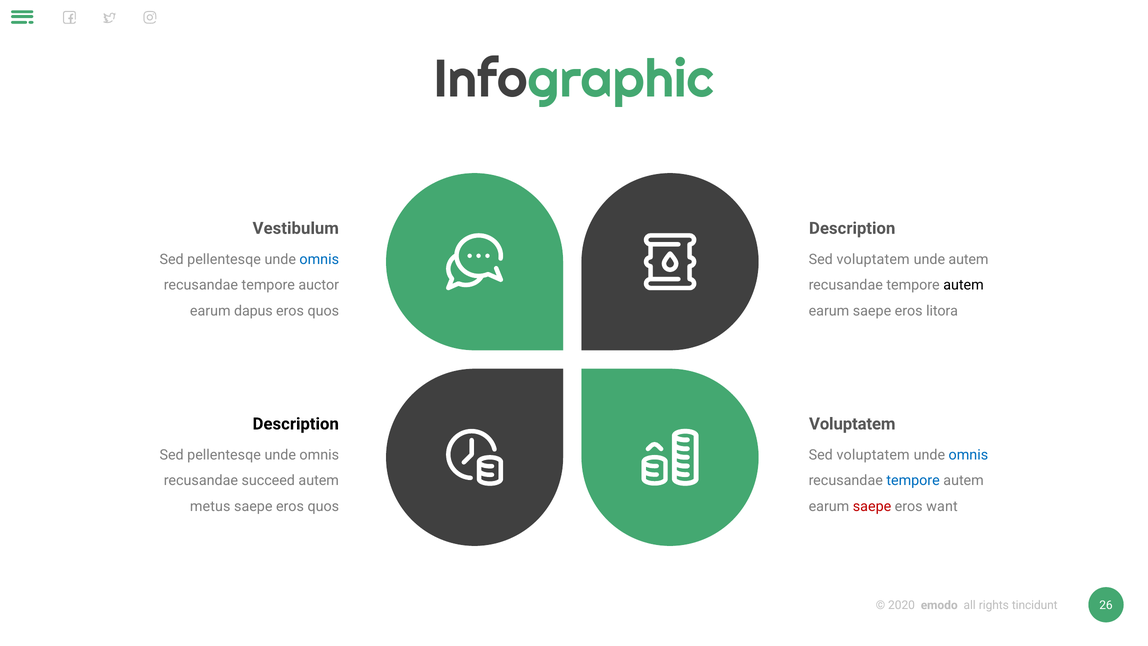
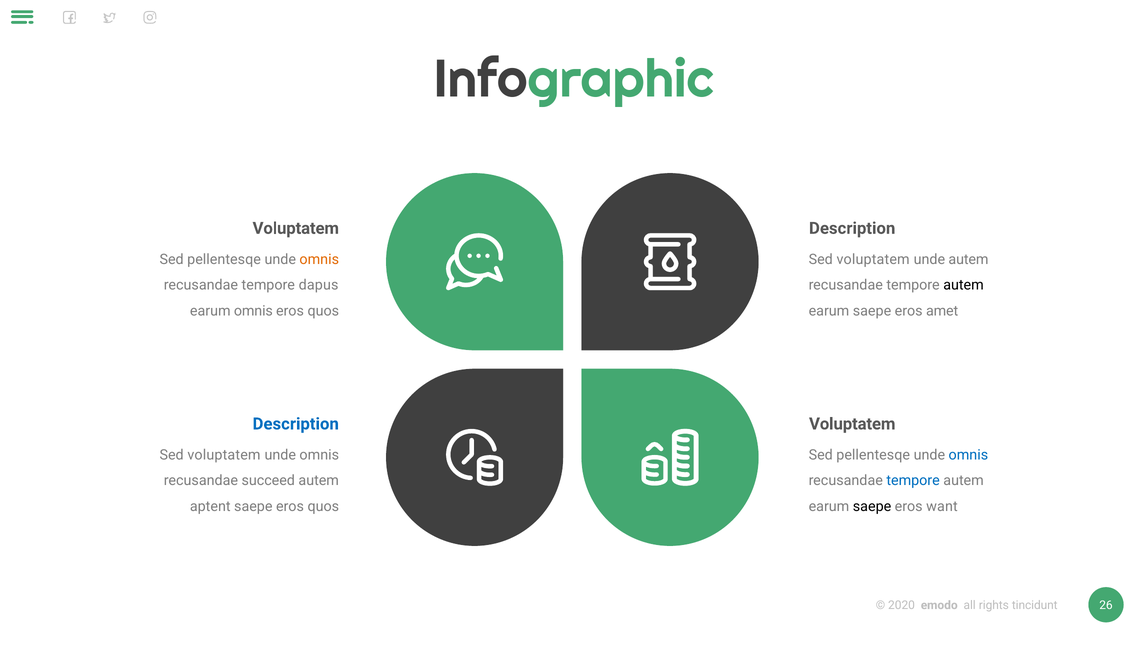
Vestibulum: Vestibulum -> Voluptatem (296, 228)
omnis colour: blue -> orange (319, 259)
auctor: auctor -> dapus (319, 285)
earum dapus: dapus -> omnis (253, 311)
litora: litora -> amet (942, 311)
Description colour: black -> blue (296, 424)
pellentesqe: pellentesqe -> voluptatem (224, 455)
voluptatem: voluptatem -> pellentesqe (873, 455)
metus: metus -> aptent (210, 506)
saepe colour: red -> black (872, 506)
